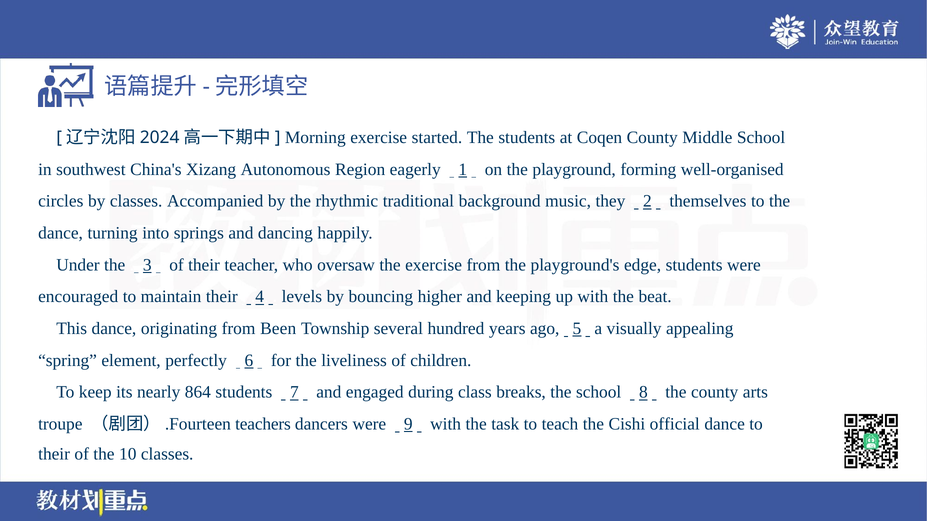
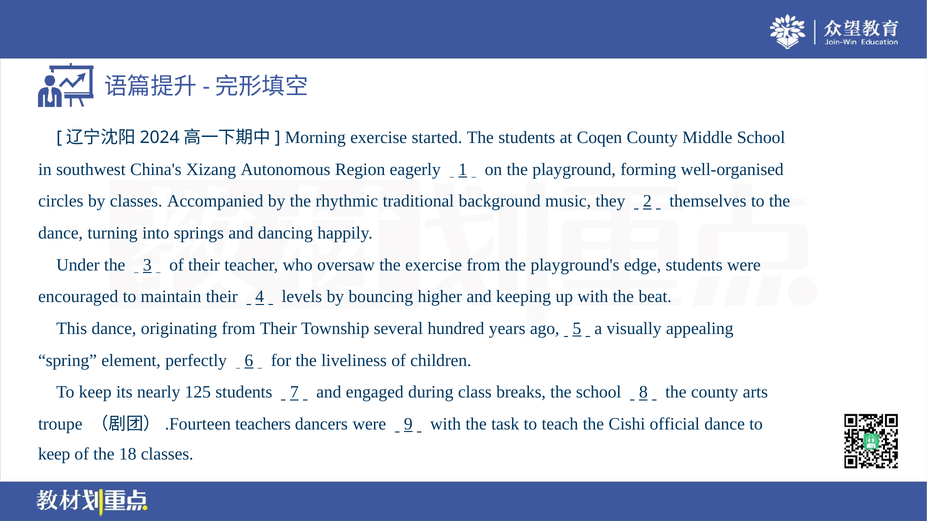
from Been: Been -> Their (278, 329)
864: 864 -> 125 (198, 392)
their: their -> keep (54, 454)
10: 10 -> 18 (128, 454)
